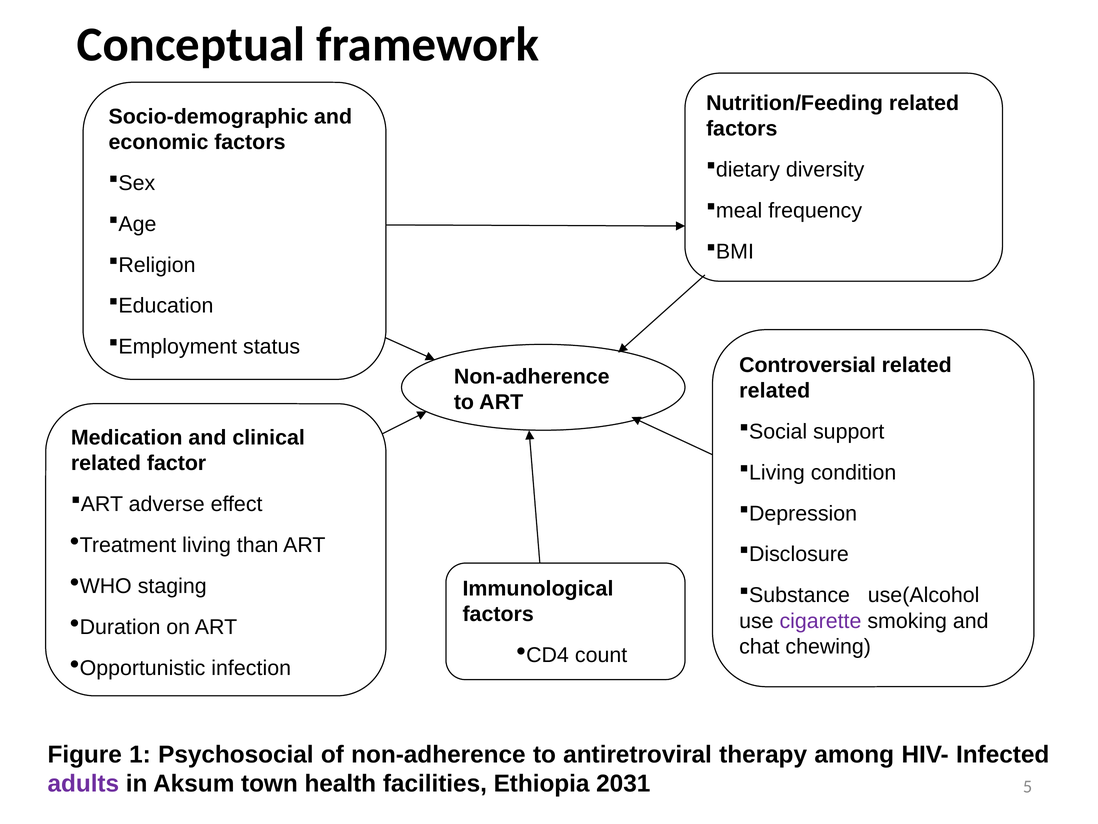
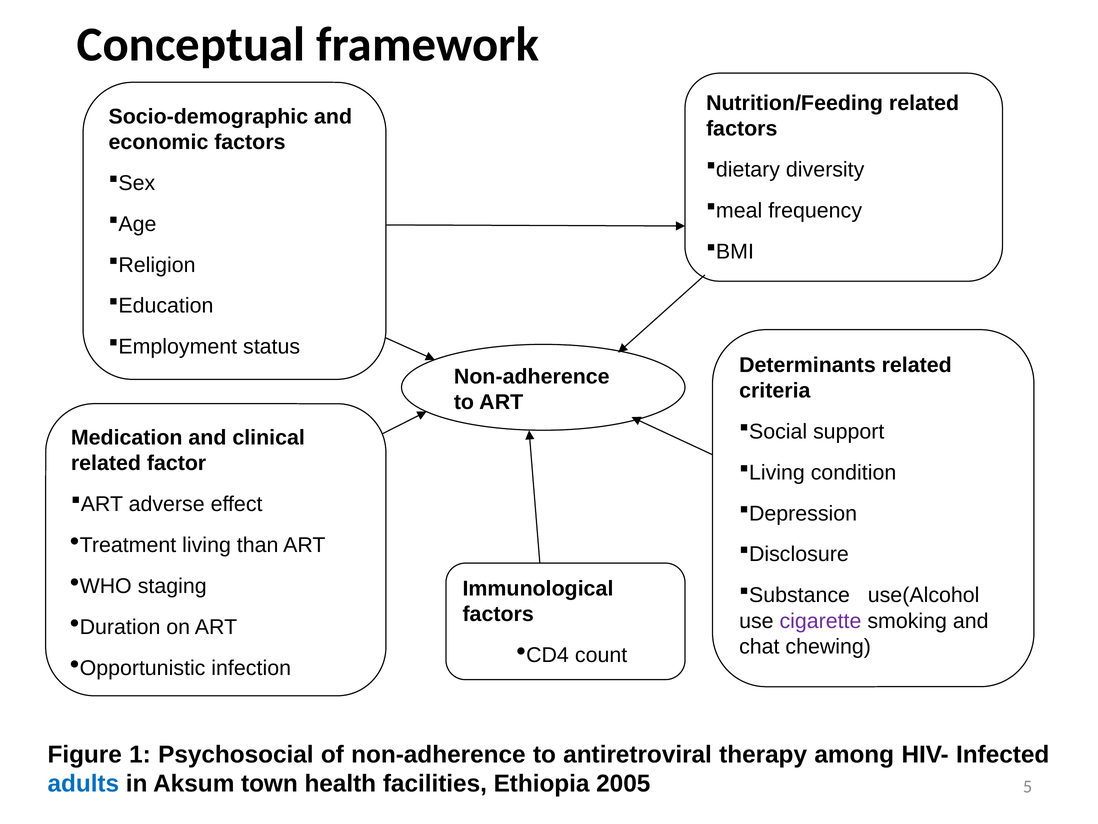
Controversial: Controversial -> Determinants (807, 365)
related: related -> criteria (775, 391)
adults colour: purple -> blue (83, 783)
2031: 2031 -> 2005 (623, 783)
